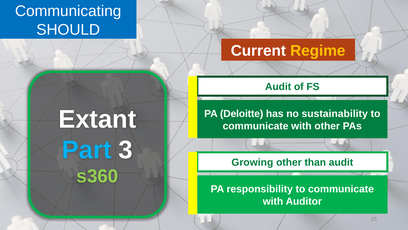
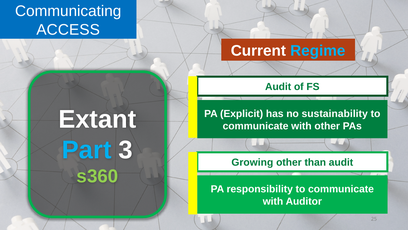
SHOULD: SHOULD -> ACCESS (68, 30)
Regime colour: yellow -> light blue (318, 51)
Deloitte: Deloitte -> Explicit (242, 113)
